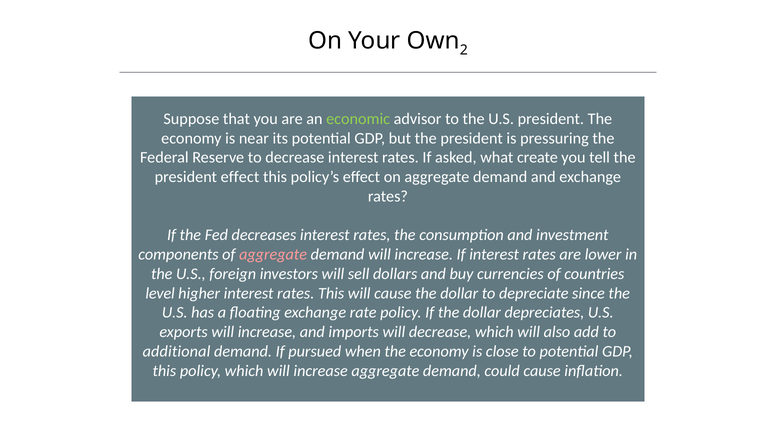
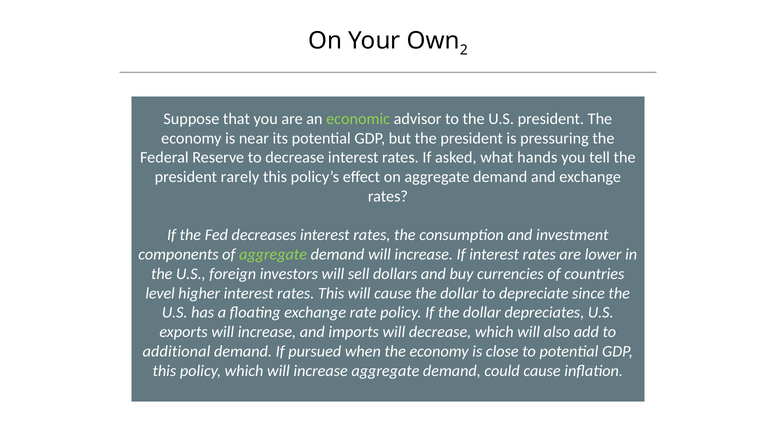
create: create -> hands (537, 158)
president effect: effect -> rarely (240, 177)
aggregate colour: pink -> light green (273, 255)
